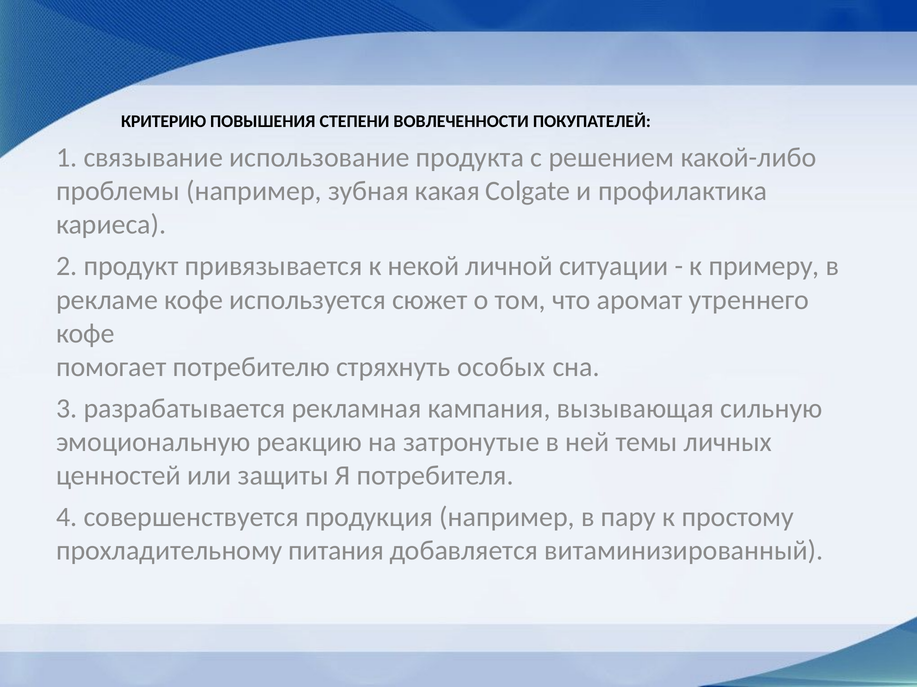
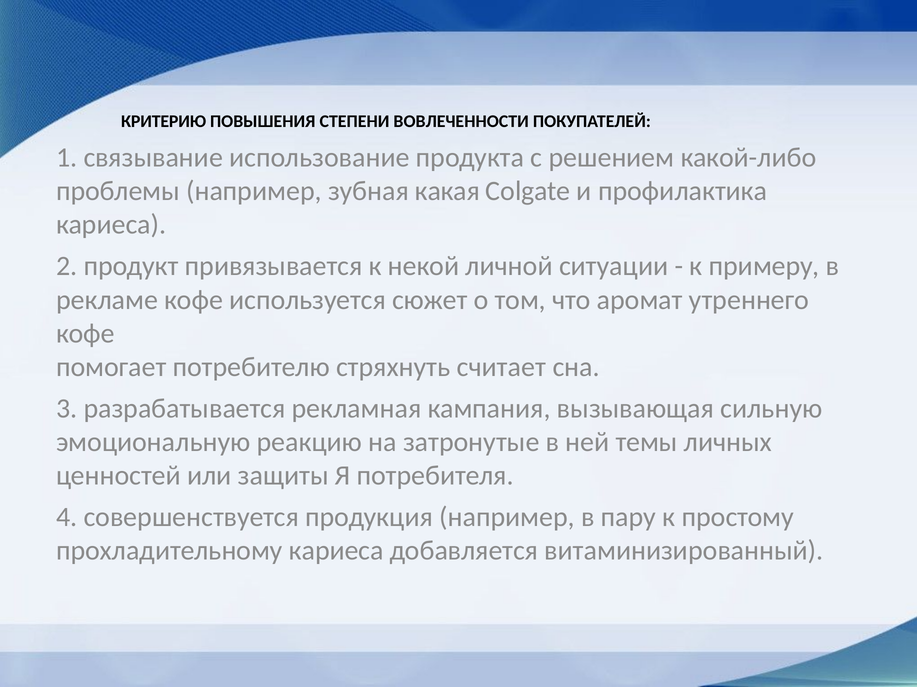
особых: особых -> считает (501, 367)
прохладительному питания: питания -> кариеса (336, 551)
